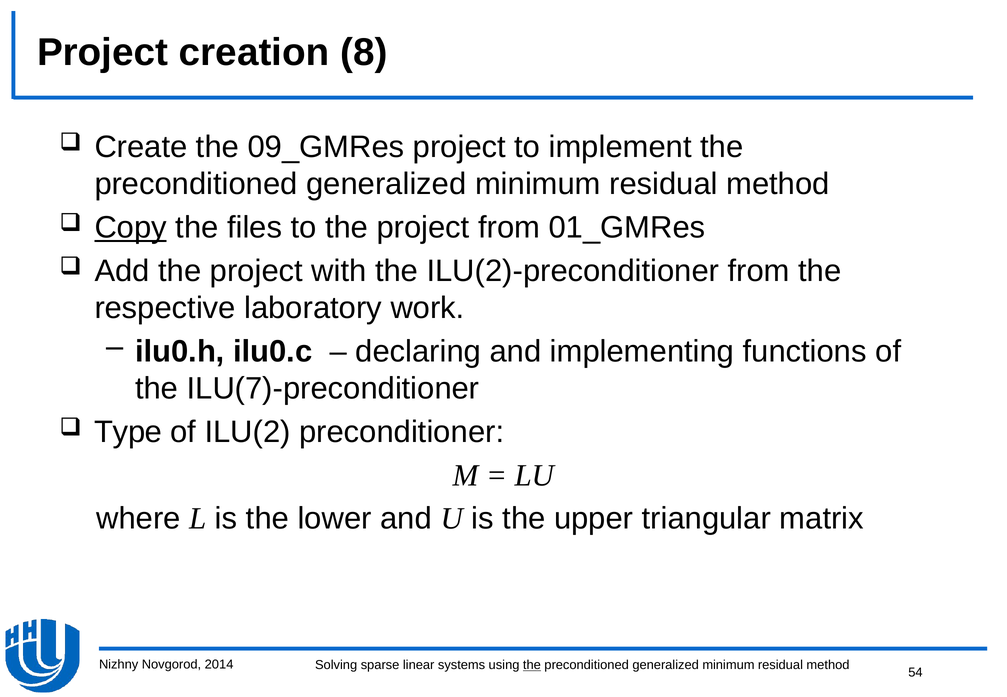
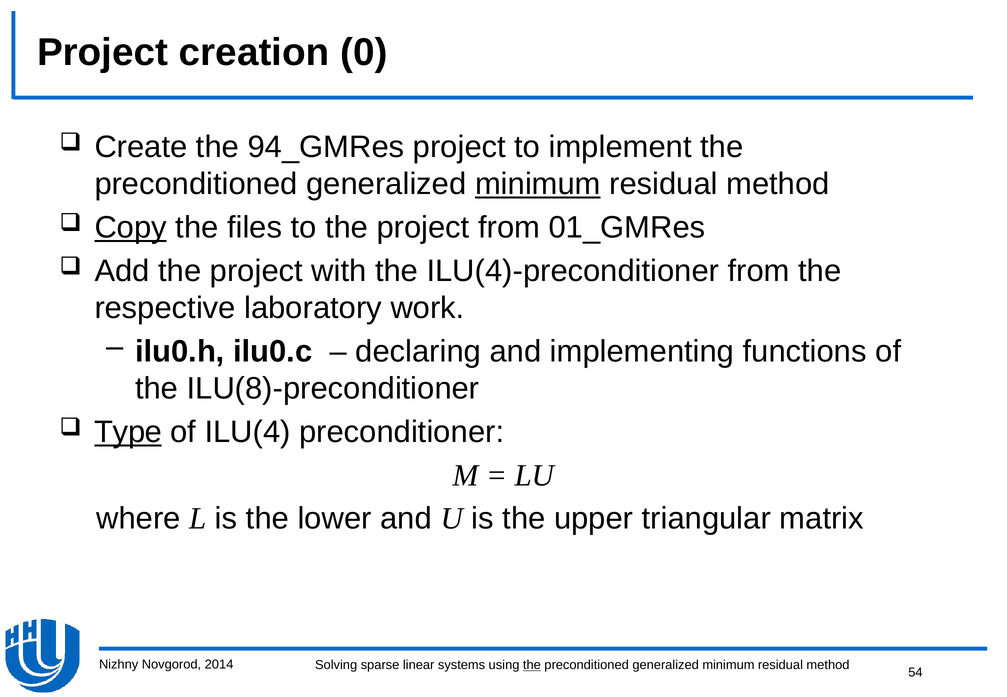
8: 8 -> 0 (364, 52)
09_GMRes: 09_GMRes -> 94_GMRes (326, 147)
minimum underline: none -> present (538, 184)
ILU(2)-preconditioner: ILU(2)-preconditioner -> ILU(4)-preconditioner (573, 271)
ILU(7)-preconditioner: ILU(7)-preconditioner -> ILU(8)-preconditioner (333, 389)
Type underline: none -> present (128, 432)
ILU(2: ILU(2 -> ILU(4 (248, 432)
